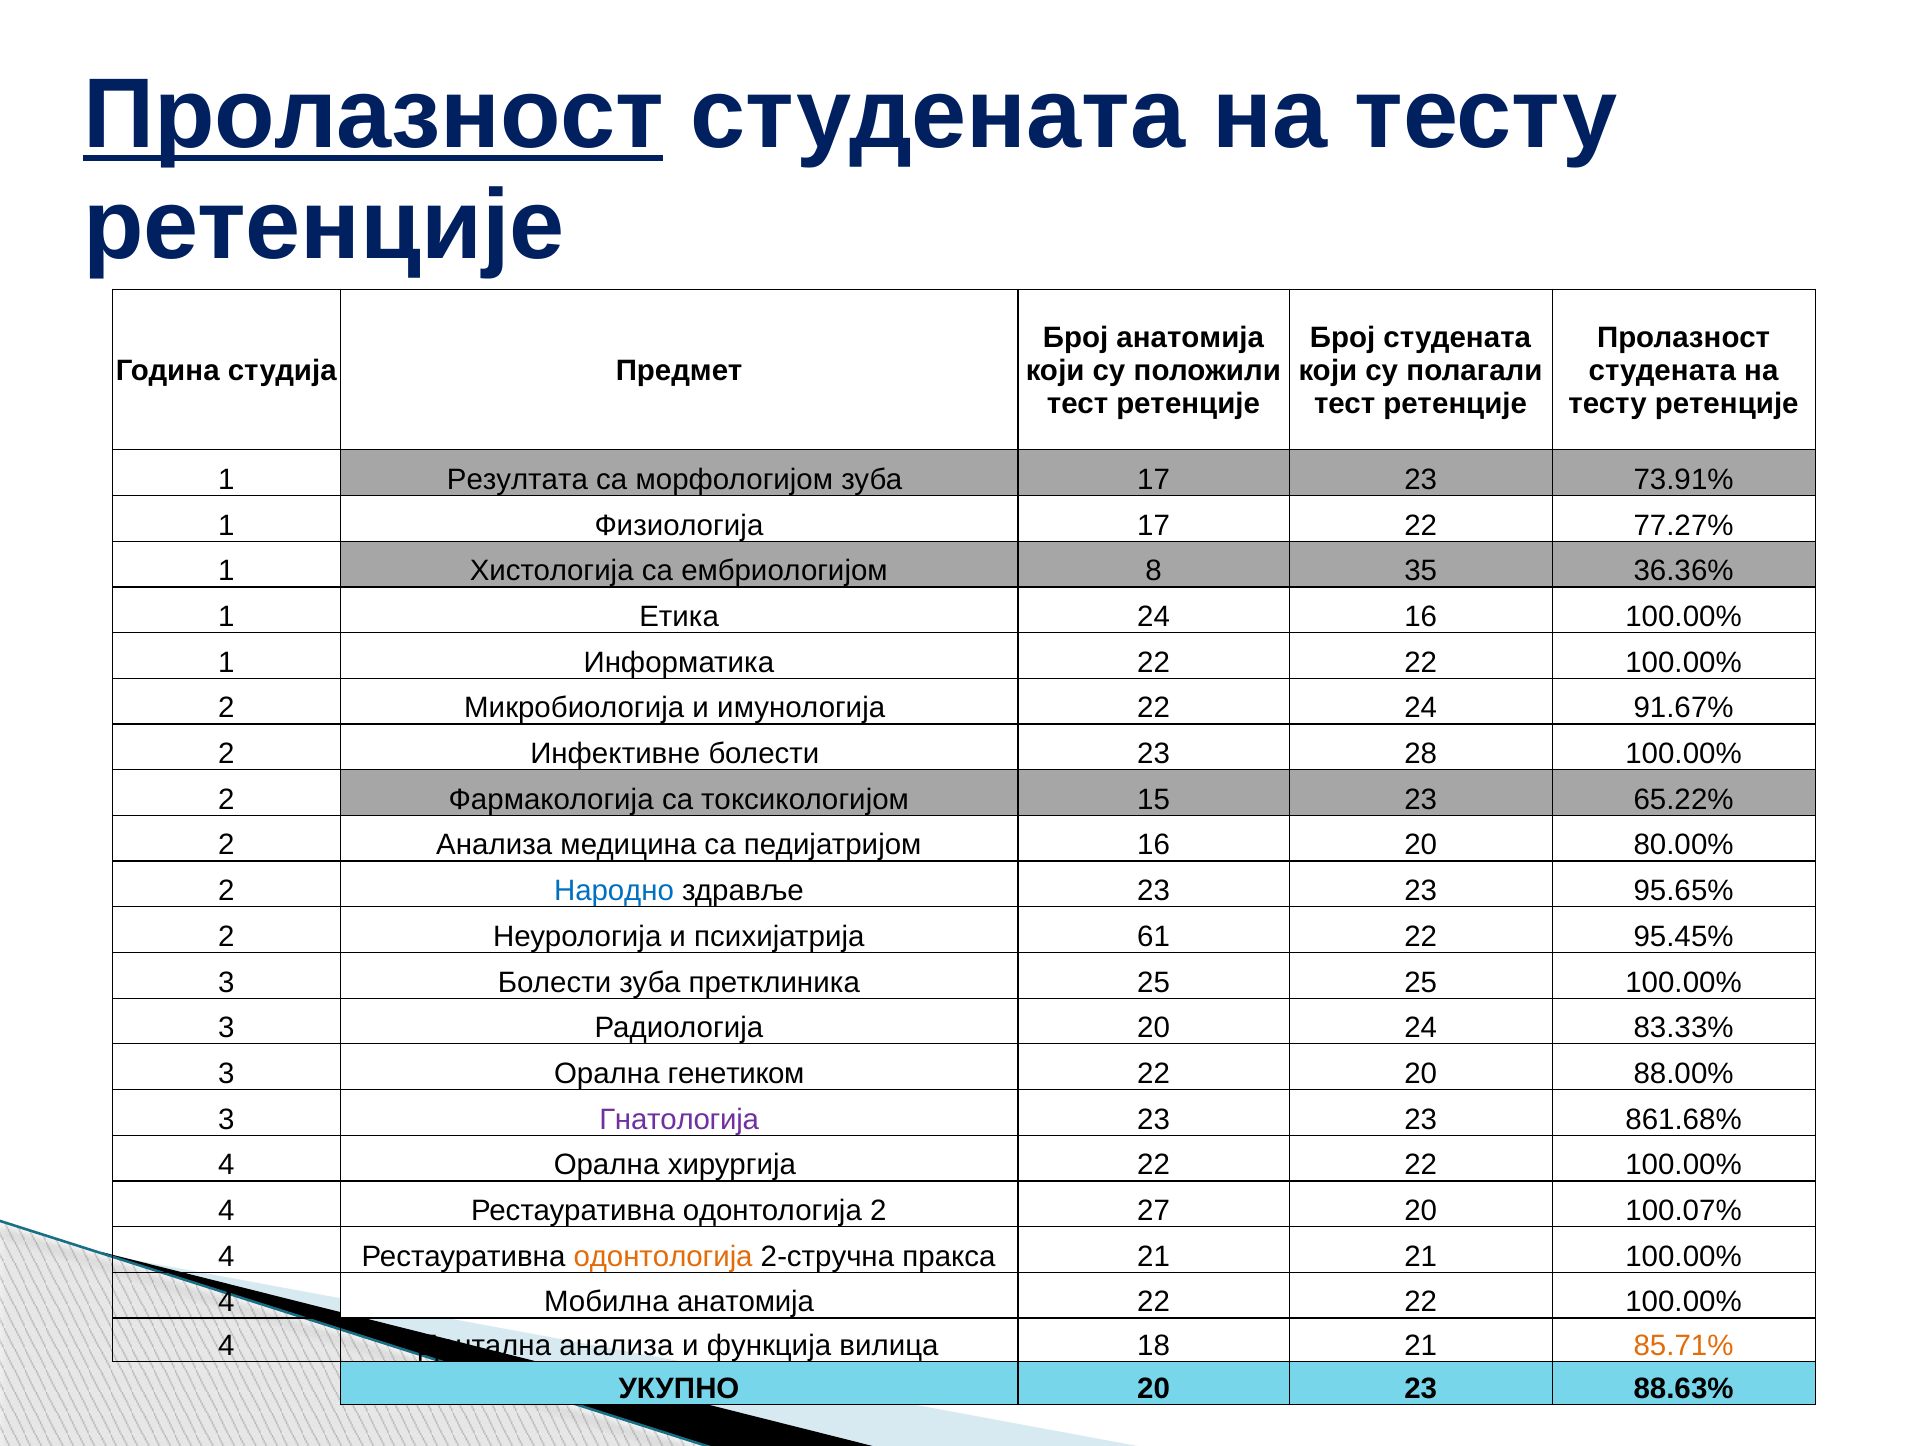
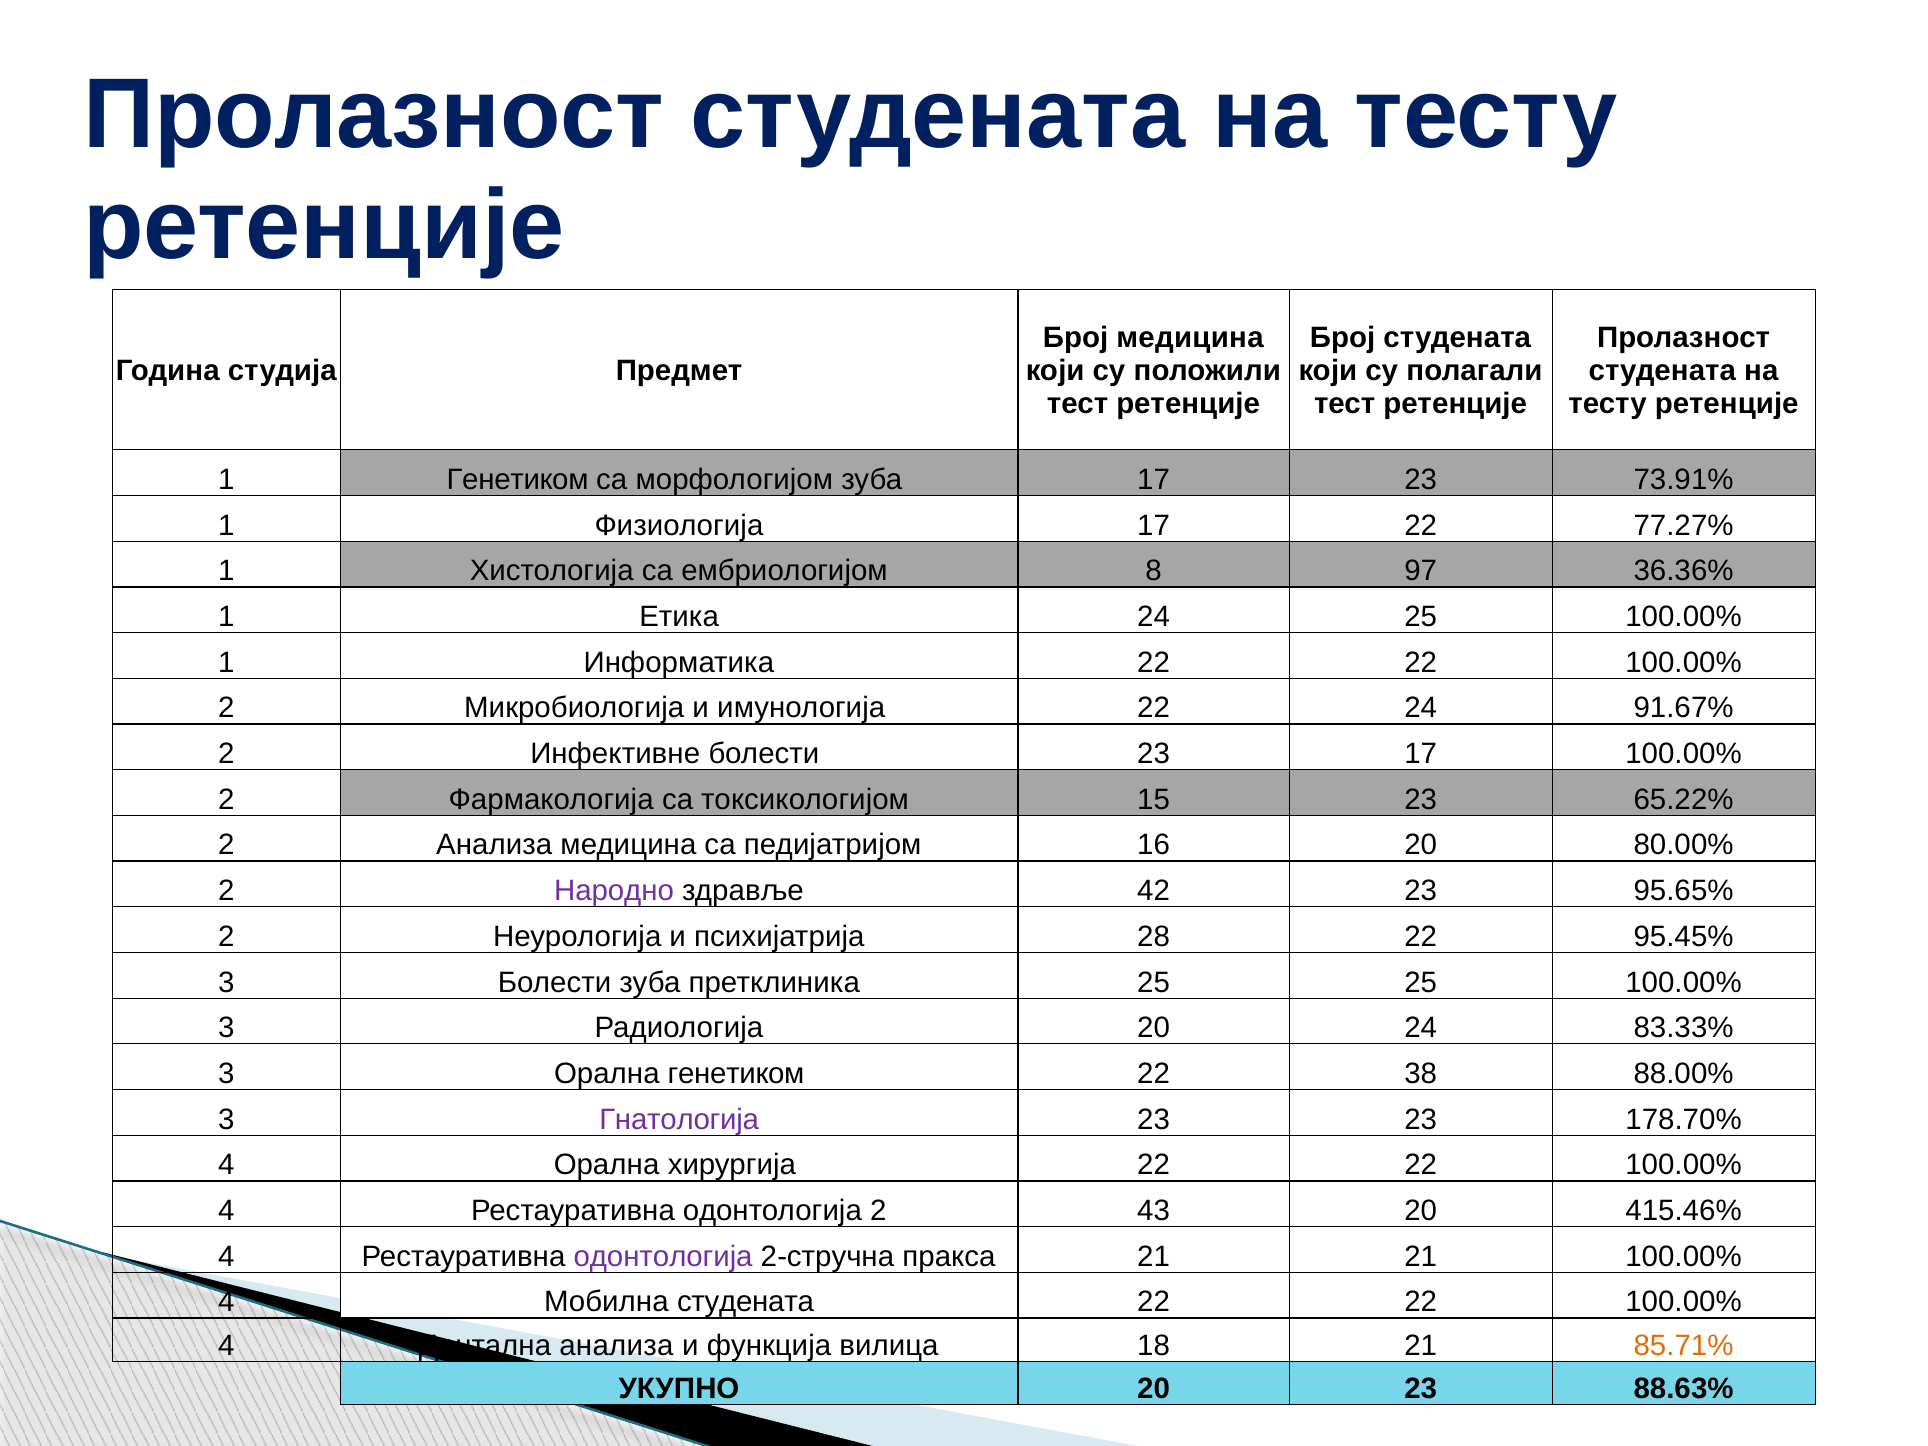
Пролазност underline: present -> none (373, 115)
Број анатомија: анатомија -> медицина (1190, 338)
1 Резултата: Резултата -> Генетиком (518, 480)
35: 35 -> 97 (1421, 571)
24 16: 16 -> 25 (1421, 617)
23 28: 28 -> 17 (1421, 754)
Народно colour: blue -> purple (614, 891)
здравље 23: 23 -> 42 (1154, 891)
61: 61 -> 28 (1154, 937)
22 20: 20 -> 38 (1421, 1074)
861.68%: 861.68% -> 178.70% (1684, 1119)
27: 27 -> 43 (1154, 1211)
100.07%: 100.07% -> 415.46% (1684, 1211)
одонтологија colour: orange -> purple (663, 1256)
Мобилна анатомија: анатомија -> студената (745, 1302)
